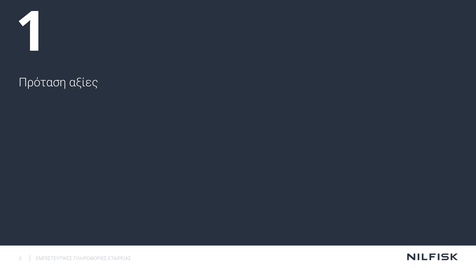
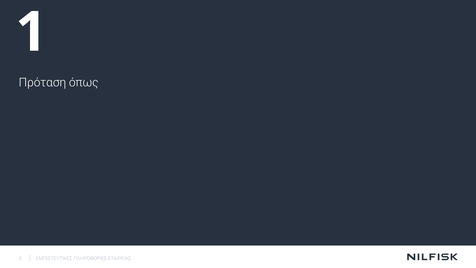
αξίες: αξίες -> όπως (84, 82)
